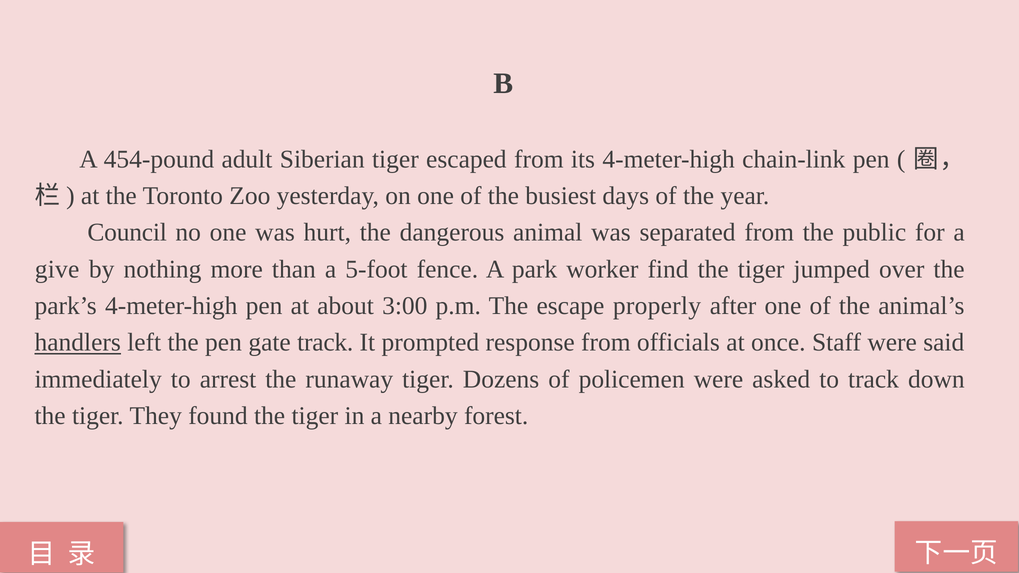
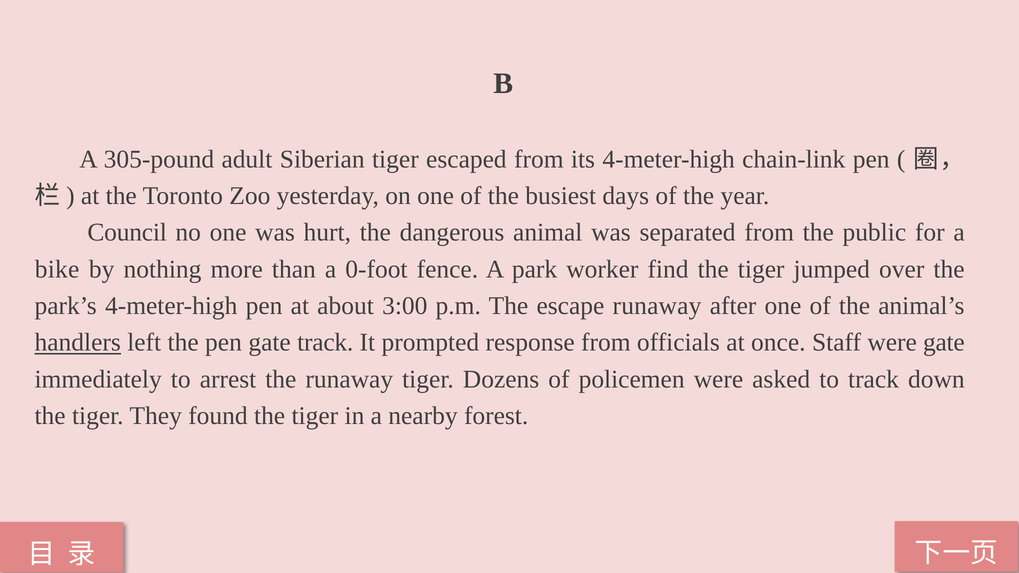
454-pound: 454-pound -> 305-pound (159, 159)
give: give -> bike (57, 269)
5-foot: 5-foot -> 0-foot (376, 269)
escape properly: properly -> runaway (657, 306)
were said: said -> gate (944, 343)
